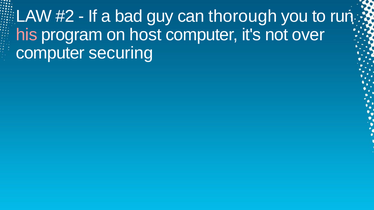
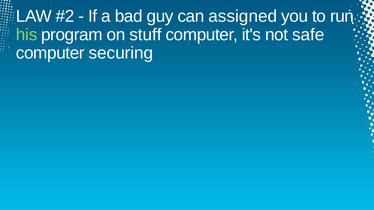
thorough: thorough -> assigned (243, 16)
his colour: pink -> light green (27, 35)
host: host -> stuff (145, 35)
over: over -> safe (308, 35)
